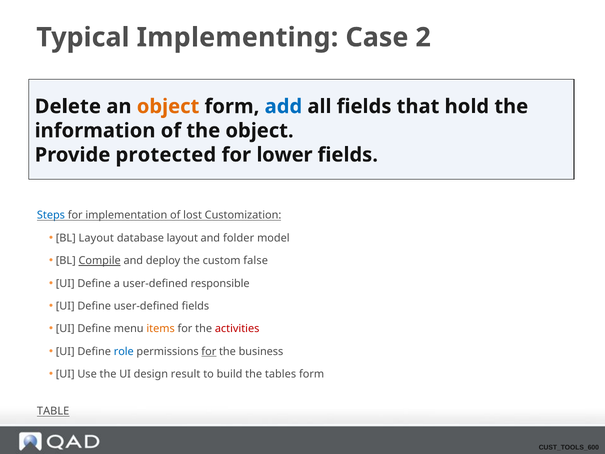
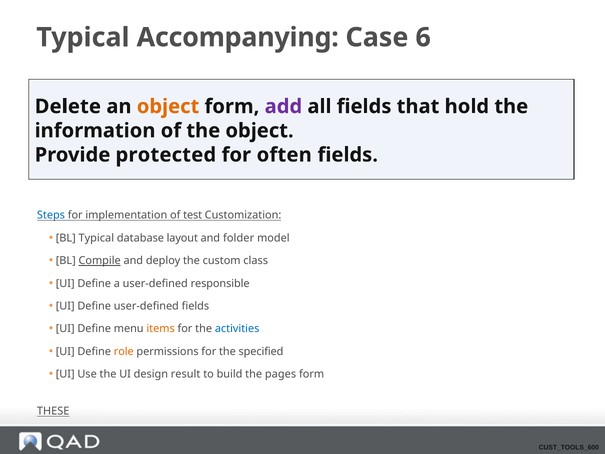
Implementing: Implementing -> Accompanying (238, 37)
2: 2 -> 6 (423, 37)
add colour: blue -> purple (283, 106)
lower: lower -> often (284, 155)
lost: lost -> test (193, 215)
BL Layout: Layout -> Typical (96, 238)
false: false -> class (256, 261)
activities colour: red -> blue (237, 329)
role colour: blue -> orange (124, 351)
for underline: present -> none (209, 351)
business: business -> specified (261, 351)
tables: tables -> pages (281, 374)
TABLE: TABLE -> THESE (53, 411)
